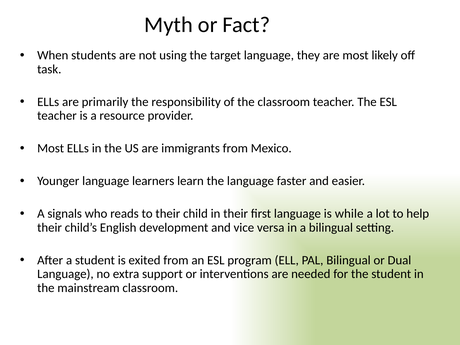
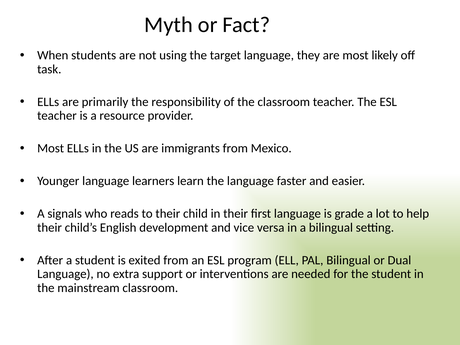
while: while -> grade (349, 214)
